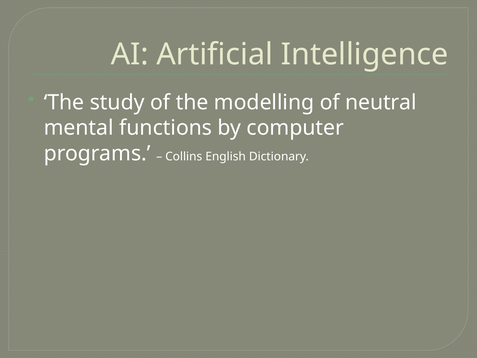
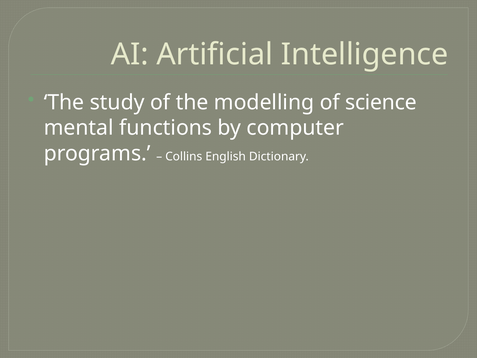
neutral: neutral -> science (381, 102)
